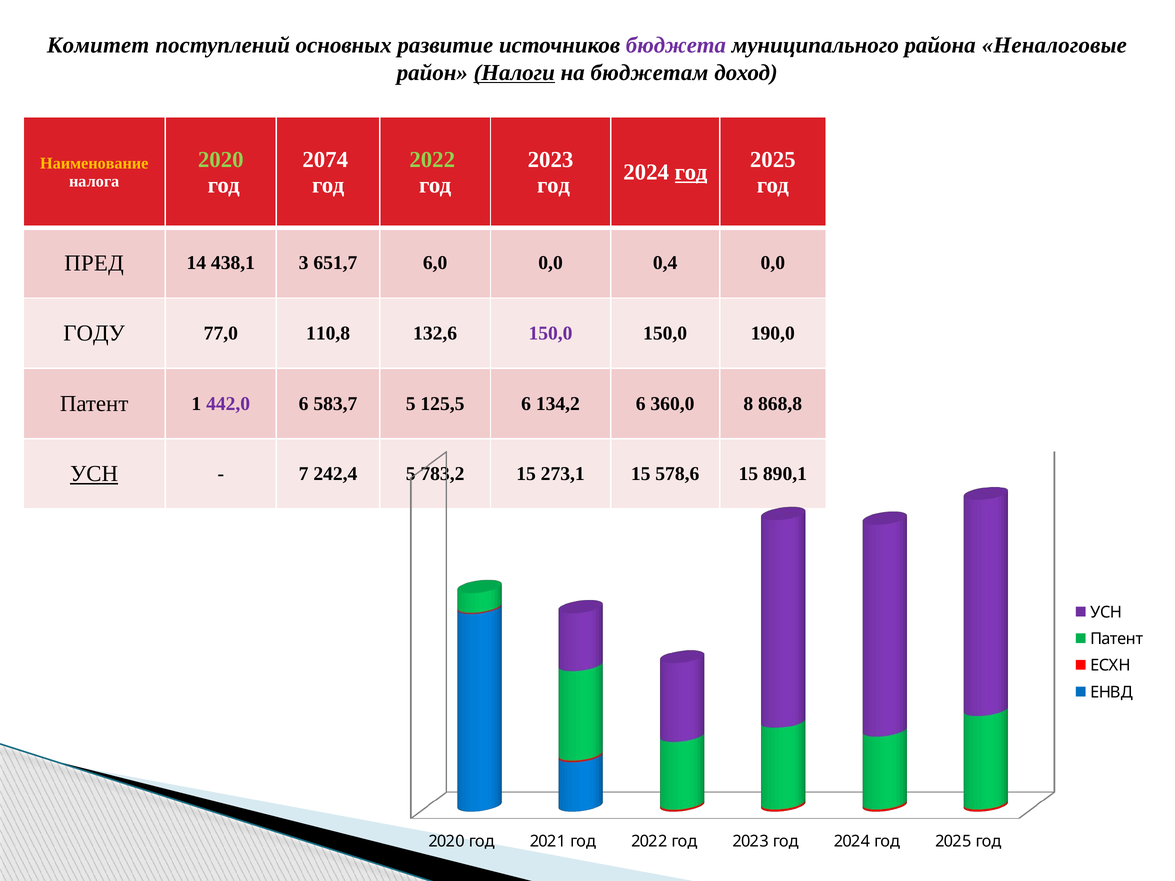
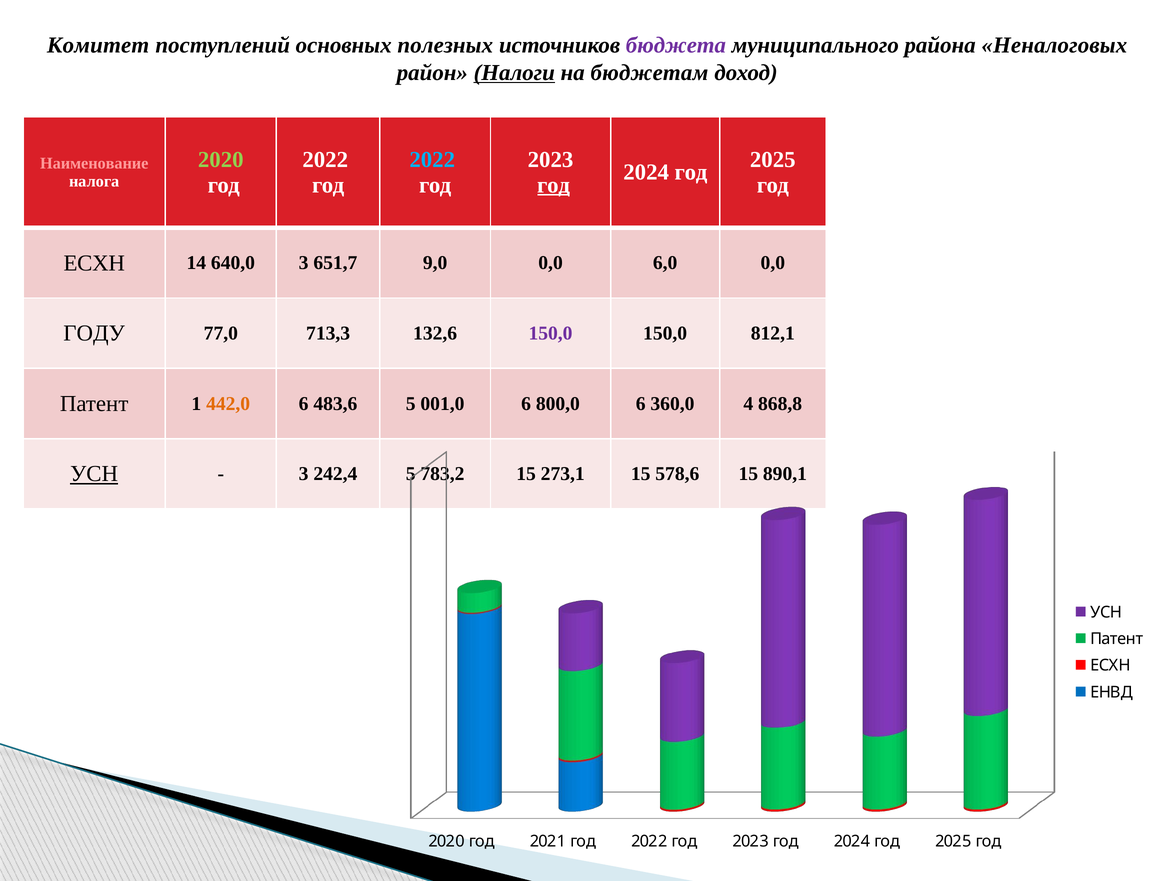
развитие: развитие -> полезных (445, 45)
Неналоговые: Неналоговые -> Неналоговых (1054, 45)
2074: 2074 -> 2022 (325, 160)
2022 colour: light green -> light blue (432, 160)
Наименование colour: yellow -> pink (94, 163)
год underline: present -> none (691, 172)
год underline: none -> present (554, 185)
ПРЕД: ПРЕД -> ЕСХН (94, 263)
438,1: 438,1 -> 640,0 (233, 263)
6,0: 6,0 -> 9,0 (435, 263)
0,4: 0,4 -> 6,0 (665, 263)
110,8: 110,8 -> 713,3 (328, 333)
190,0: 190,0 -> 812,1 (773, 333)
442,0 colour: purple -> orange (228, 404)
583,7: 583,7 -> 483,6 (335, 404)
125,5: 125,5 -> 001,0 (442, 404)
134,2: 134,2 -> 800,0 (558, 404)
8: 8 -> 4 (748, 404)
7: 7 -> 3 (304, 474)
